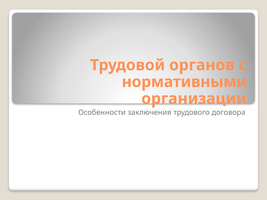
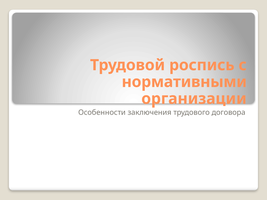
органов: органов -> роспись (202, 65)
